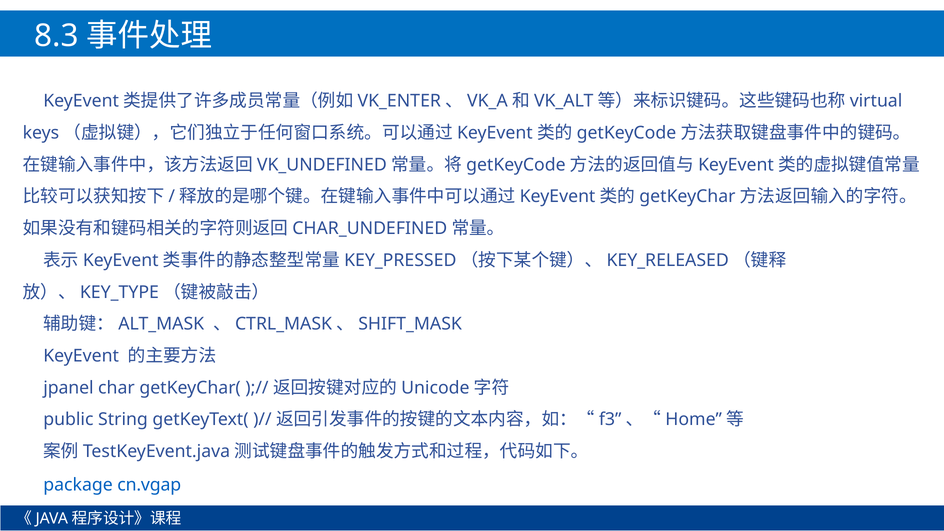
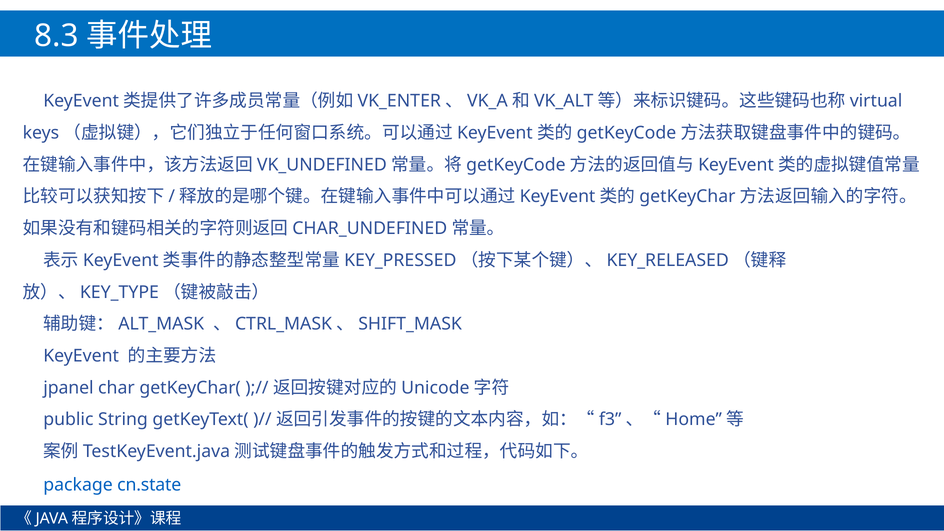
cn.vgap: cn.vgap -> cn.state (149, 485)
